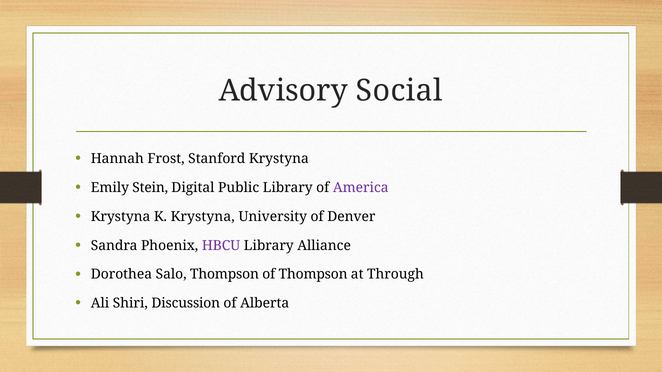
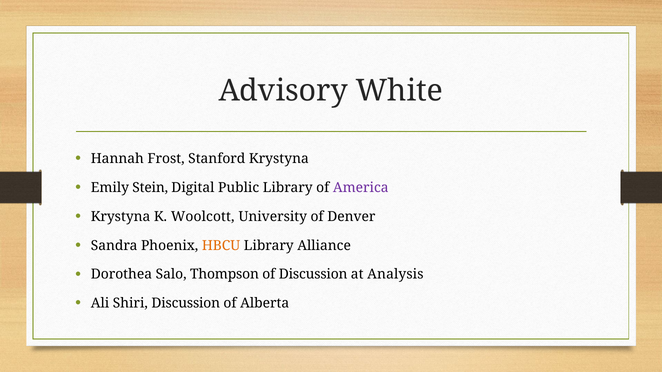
Social: Social -> White (399, 91)
K Krystyna: Krystyna -> Woolcott (203, 217)
HBCU colour: purple -> orange (221, 246)
of Thompson: Thompson -> Discussion (313, 275)
Through: Through -> Analysis (395, 275)
